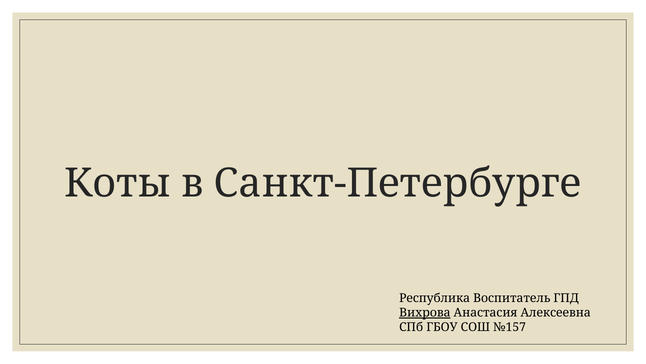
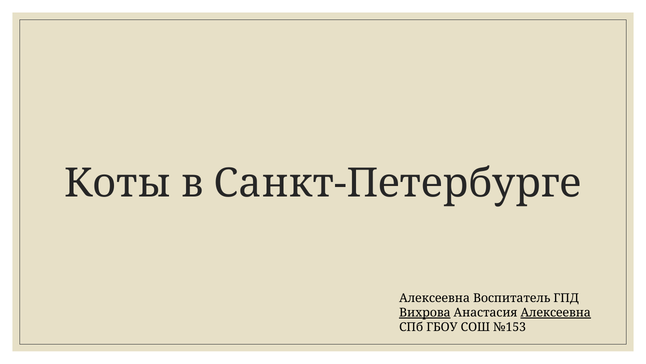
Республика: Республика -> Алексеевна (435, 298)
Алексеевна underline: none -> present (556, 312)
№157: №157 -> №153 (510, 327)
